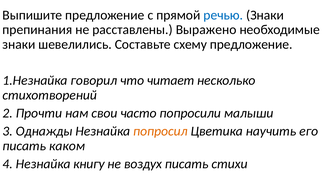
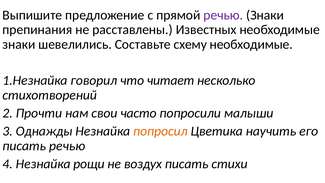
речью colour: blue -> purple (223, 15)
Выражено: Выражено -> Известных (206, 30)
схему предложение: предложение -> необходимые (251, 44)
писать каком: каком -> речью (67, 146)
книгу: книгу -> рощи (89, 164)
